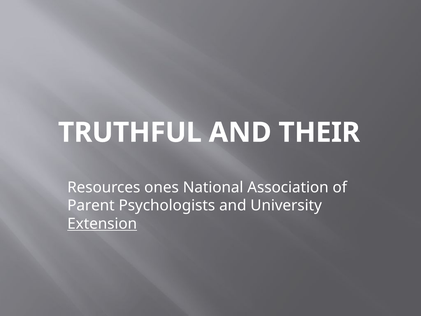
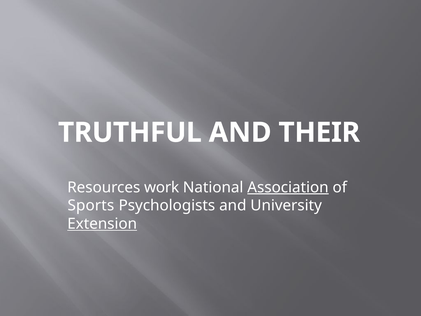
ones: ones -> work (162, 187)
Association underline: none -> present (288, 187)
Parent: Parent -> Sports (91, 205)
